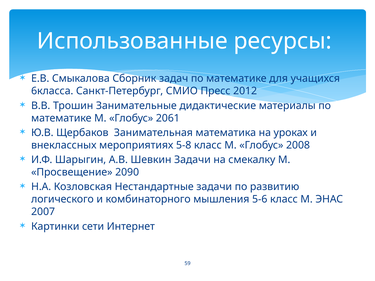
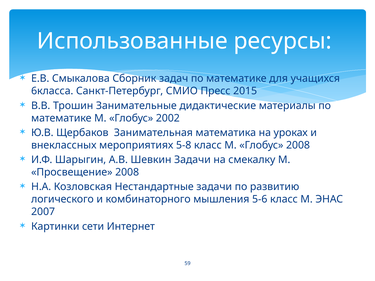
2012: 2012 -> 2015 (245, 91)
2061: 2061 -> 2002 (168, 118)
Просвещение 2090: 2090 -> 2008 (127, 172)
